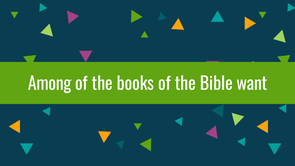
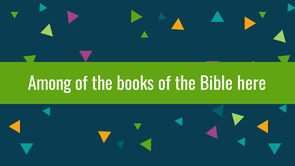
want: want -> here (252, 84)
